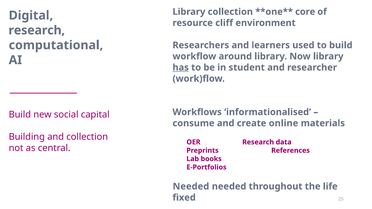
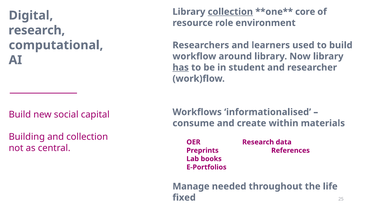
collection underline: none -> present (230, 12)
cliff: cliff -> role (224, 23)
online: online -> within (284, 123)
Needed: Needed -> Manage (191, 187)
